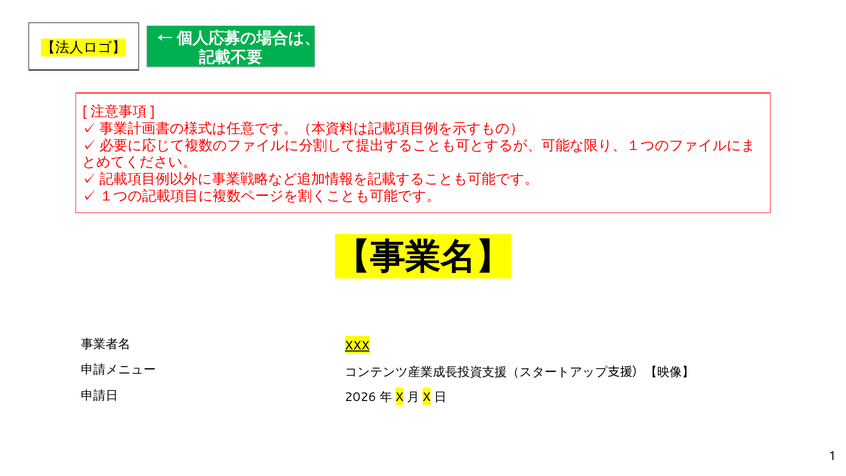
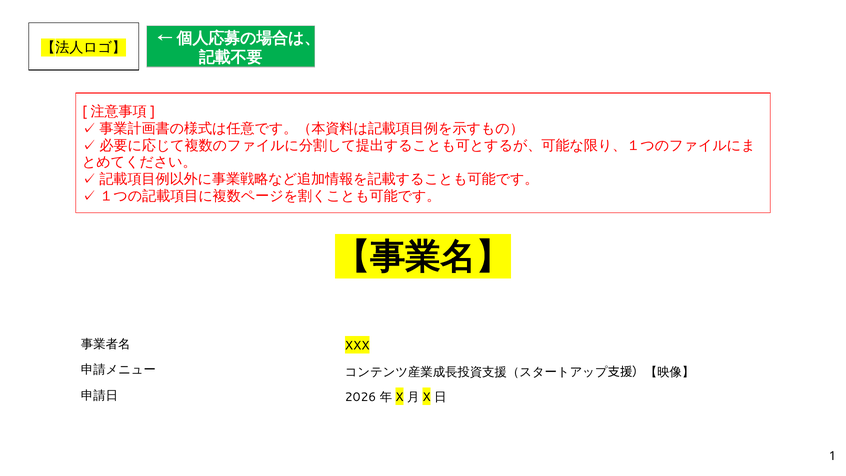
XXX underline: present -> none (357, 345)
